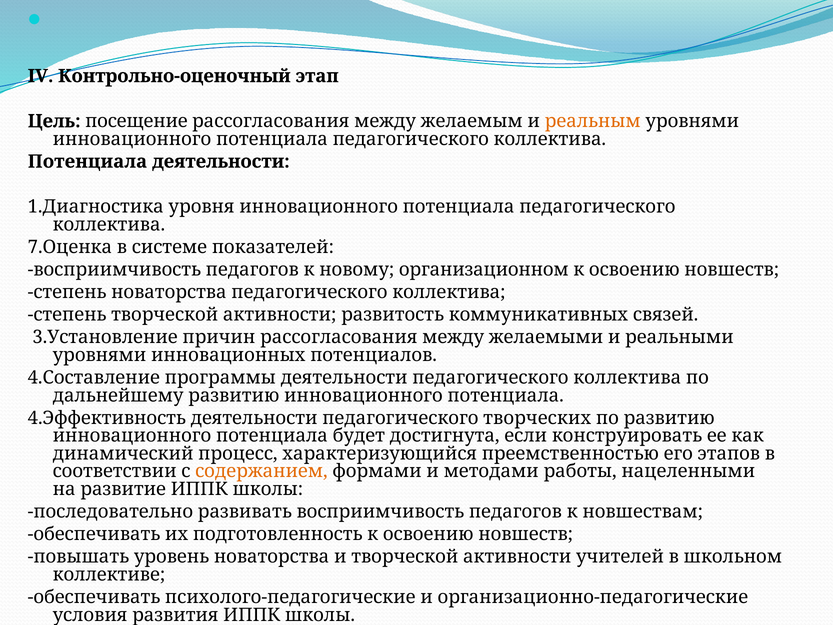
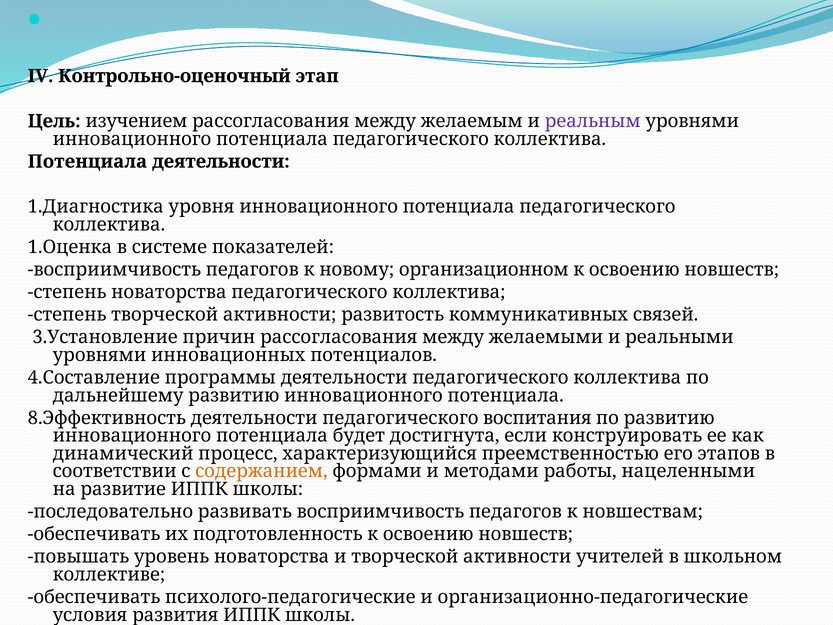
посещение: посещение -> изучением (136, 121)
реальным colour: orange -> purple (593, 121)
7.Оценка: 7.Оценка -> 1.Оценка (70, 247)
4.Эффективность: 4.Эффективность -> 8.Эффективность (107, 418)
творческих: творческих -> воспитания (537, 418)
